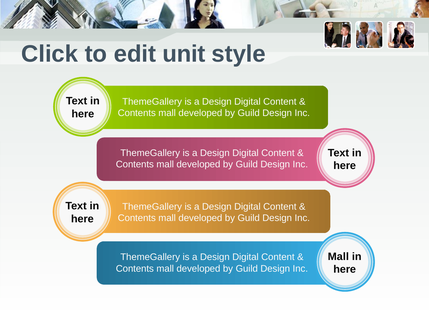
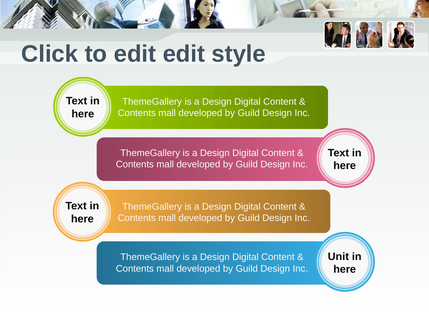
edit unit: unit -> edit (184, 54)
Mall: Mall -> Unit (338, 256)
